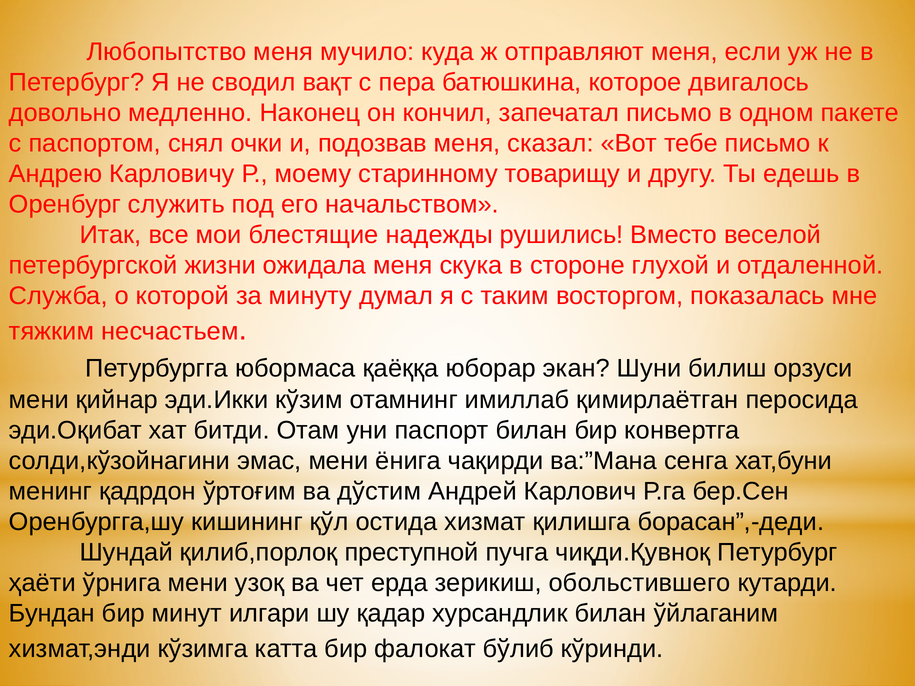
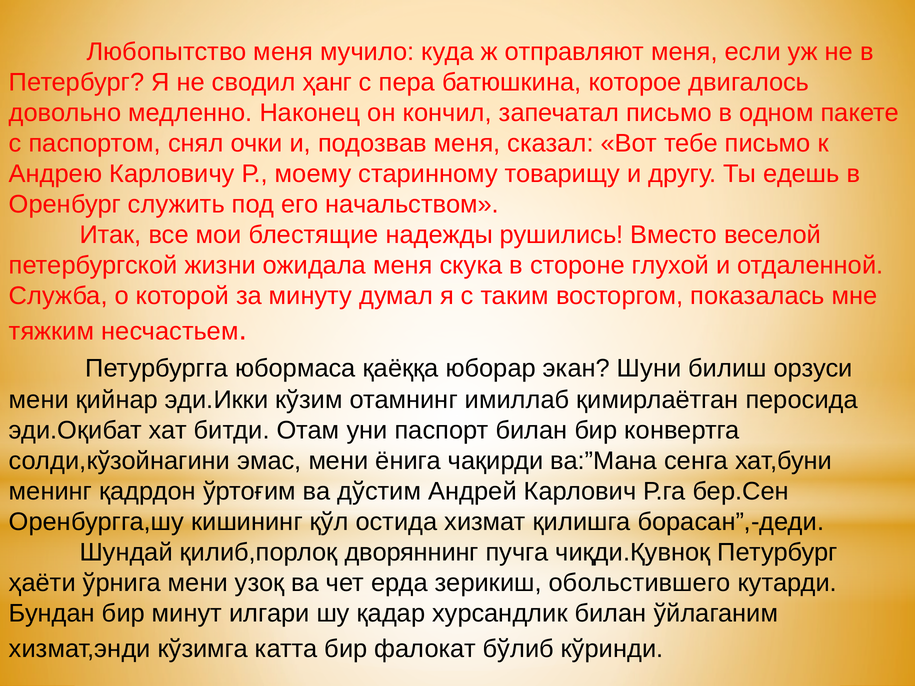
вақт: вақт -> ҳанг (327, 83)
преступной: преступной -> дворяннинг (412, 552)
